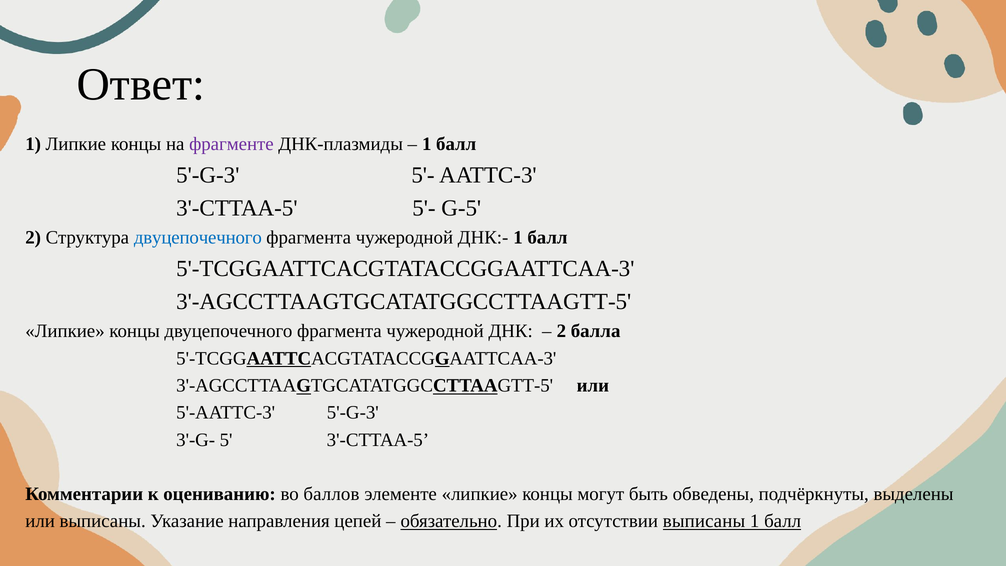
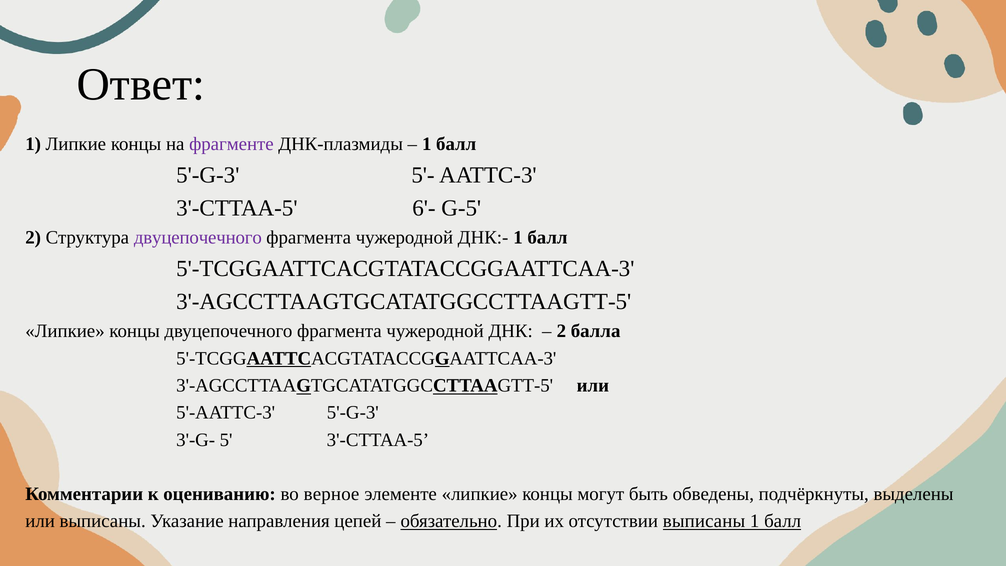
3'-CTTAA-5 5'-: 5'- -> 6'- (424, 208)
двуцепочечного colour: blue -> purple (198, 238)
баллов: баллов -> верное (331, 494)
